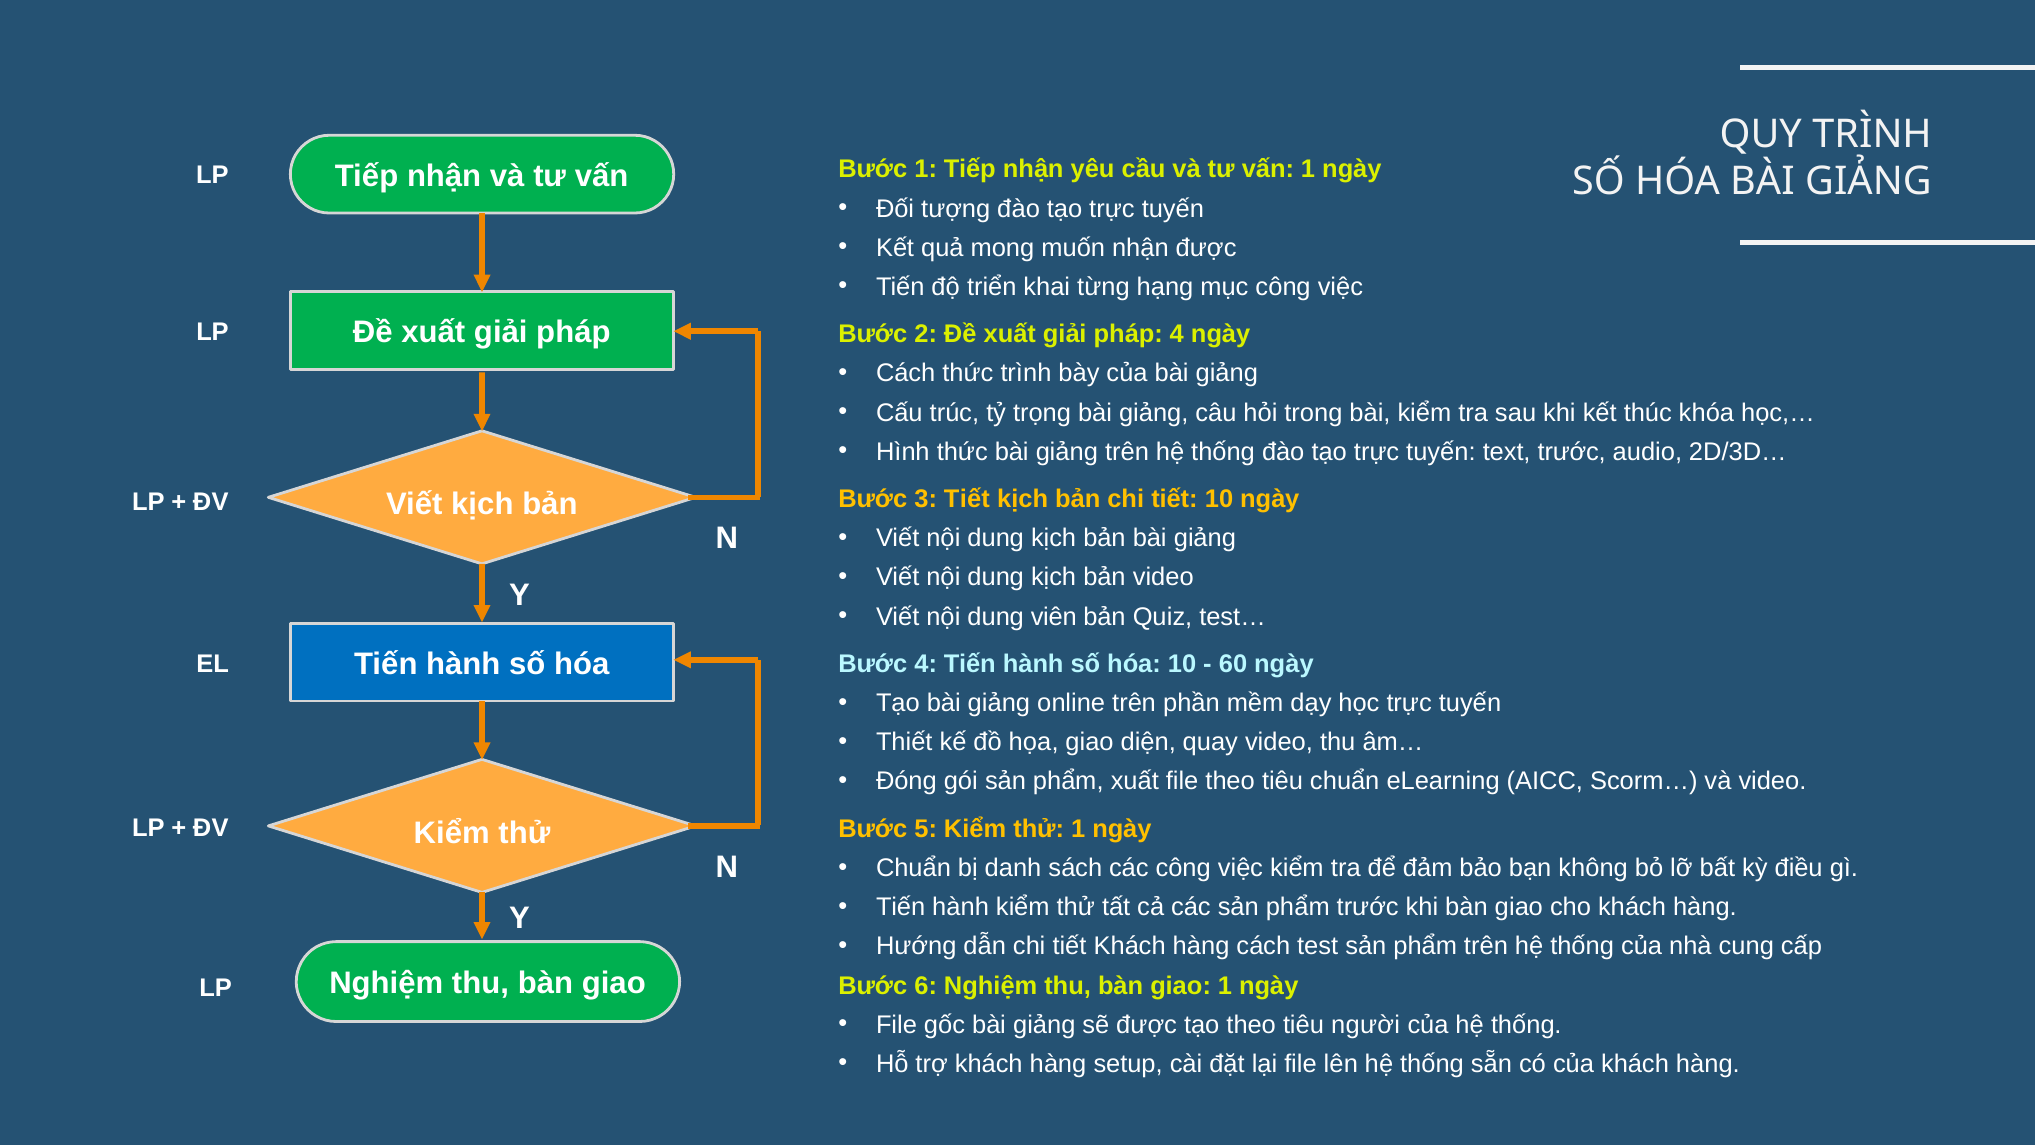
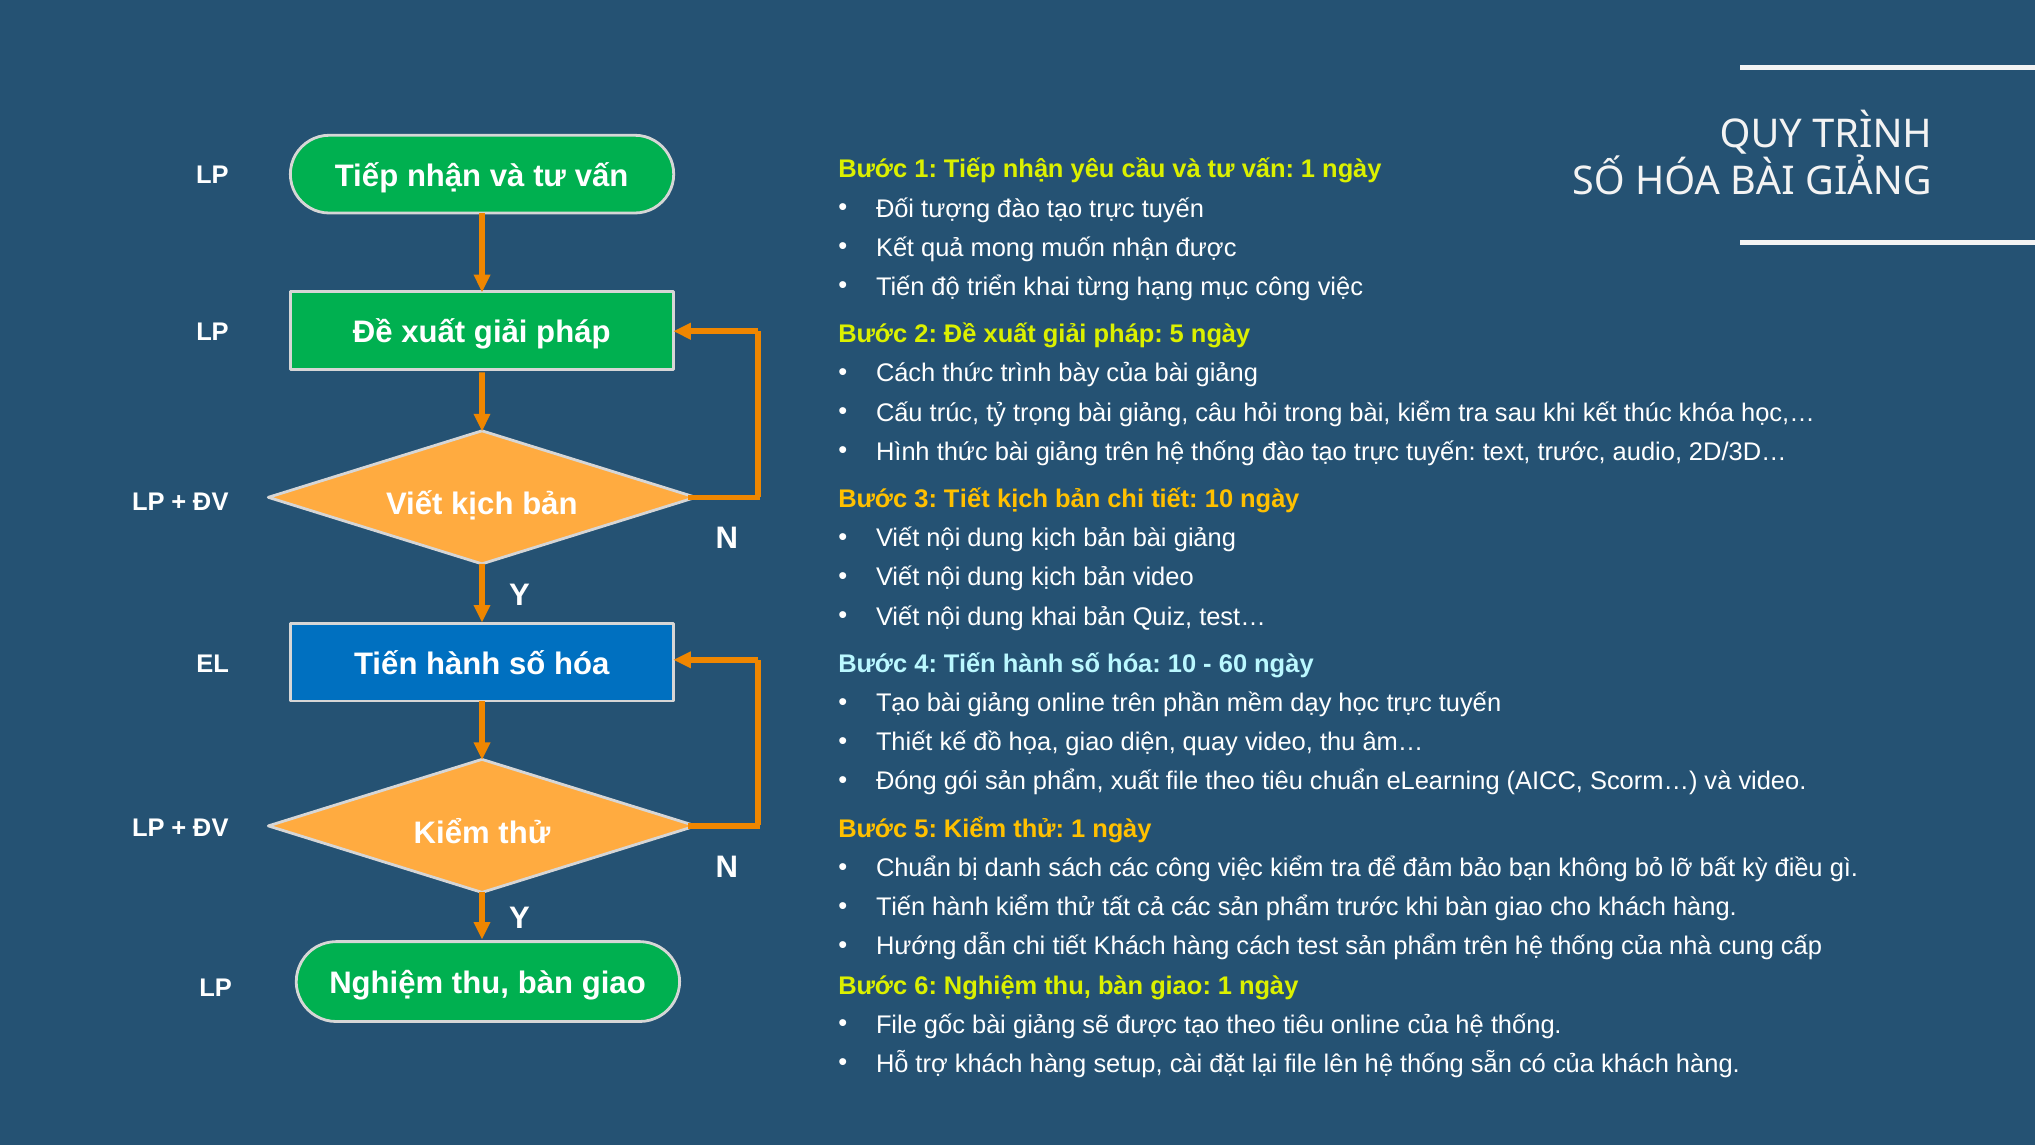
pháp 4: 4 -> 5 (1177, 334)
dung viên: viên -> khai (1054, 617)
tiêu người: người -> online (1366, 1024)
